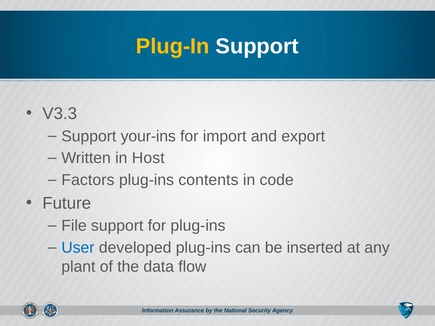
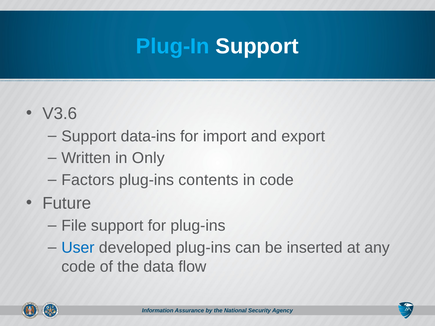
Plug-In colour: yellow -> light blue (173, 46)
V3.3: V3.3 -> V3.6 (60, 114)
your-ins: your-ins -> data-ins (148, 136)
Host: Host -> Only (148, 158)
plant: plant -> code (78, 267)
